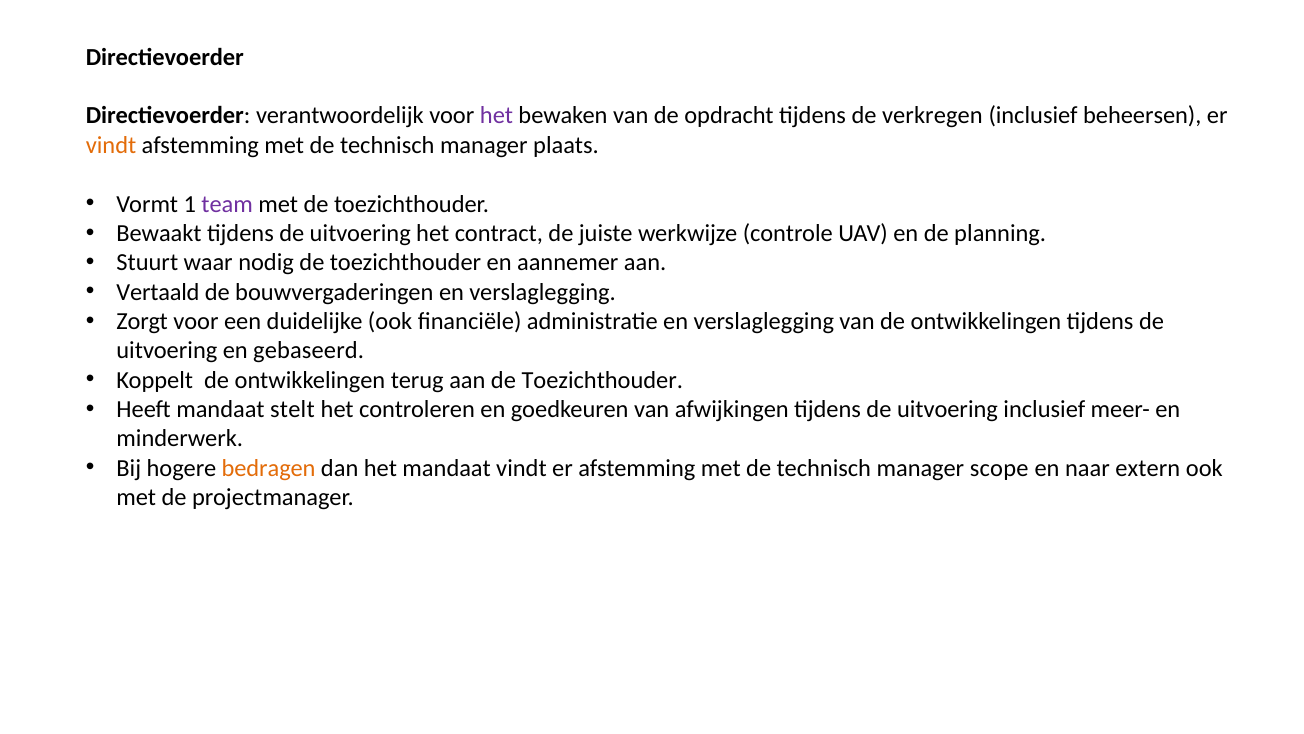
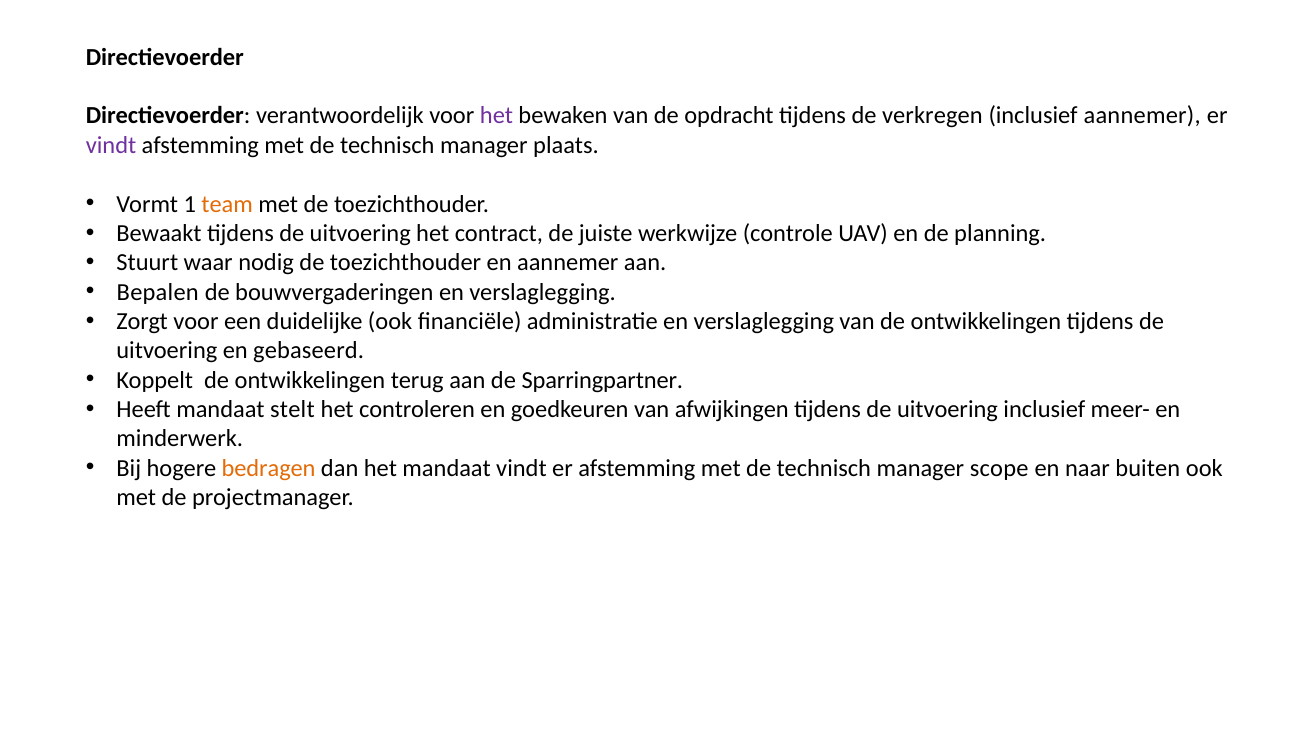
inclusief beheersen: beheersen -> aannemer (1142, 116)
vindt colour: orange -> purple (111, 145)
team colour: purple -> orange (227, 204)
Vertaald: Vertaald -> Bepalen (158, 292)
aan de Toezichthouder: Toezichthouder -> Sparringpartner (602, 380)
extern: extern -> buiten (1148, 468)
